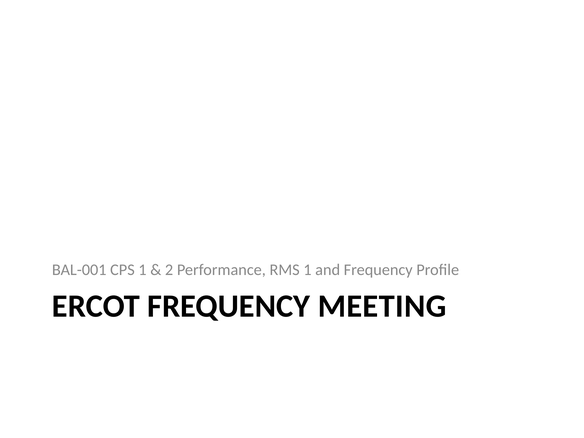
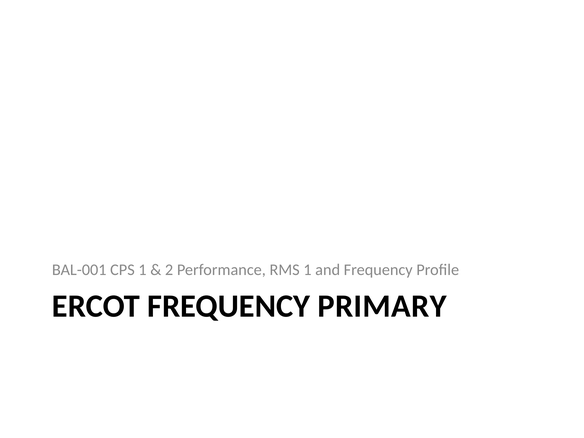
MEETING: MEETING -> PRIMARY (382, 306)
